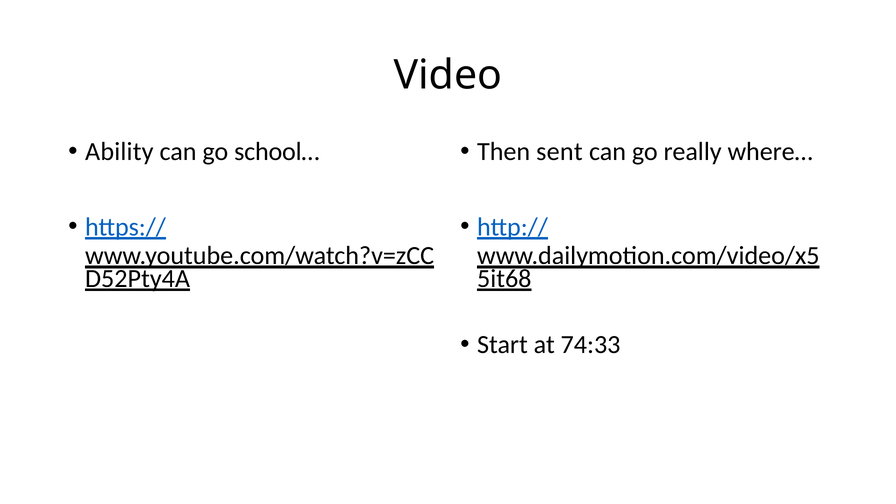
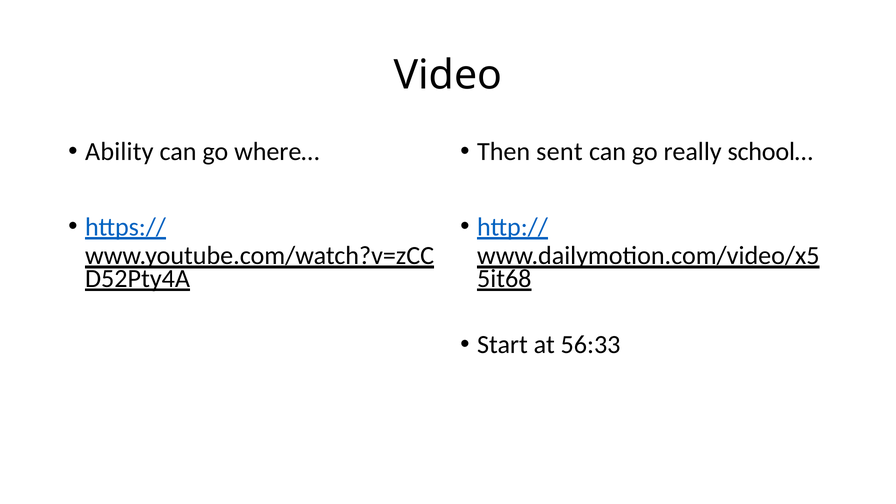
school…: school… -> where… (277, 151)
where…: where… -> school… (770, 151)
74:33: 74:33 -> 56:33 (591, 345)
